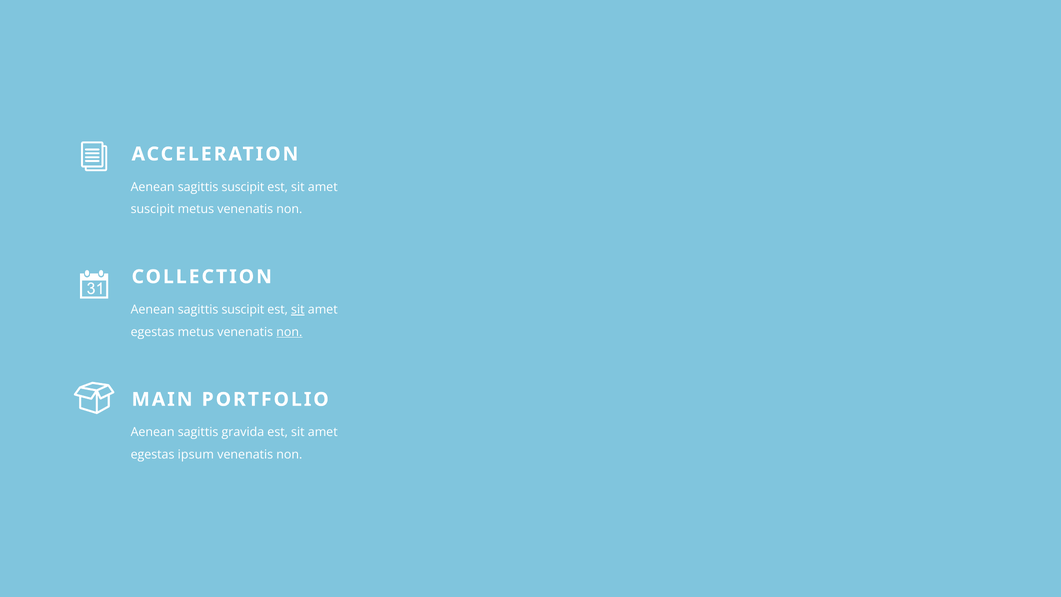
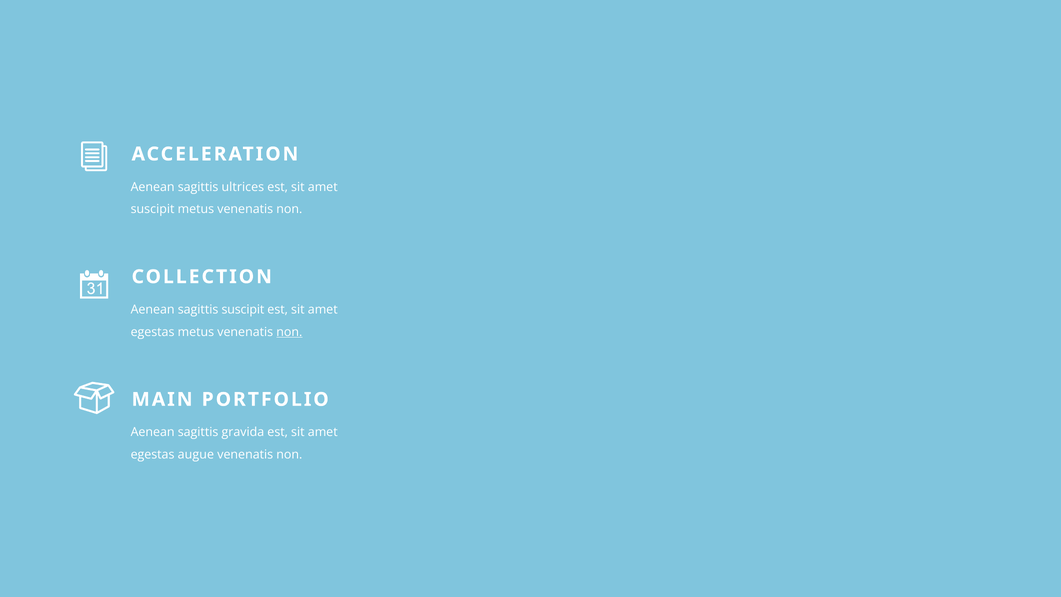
suscipit: suscipit -> ultrices (243, 187)
sit underline: present -> none (298, 309)
ipsum: ipsum -> augue (196, 455)
